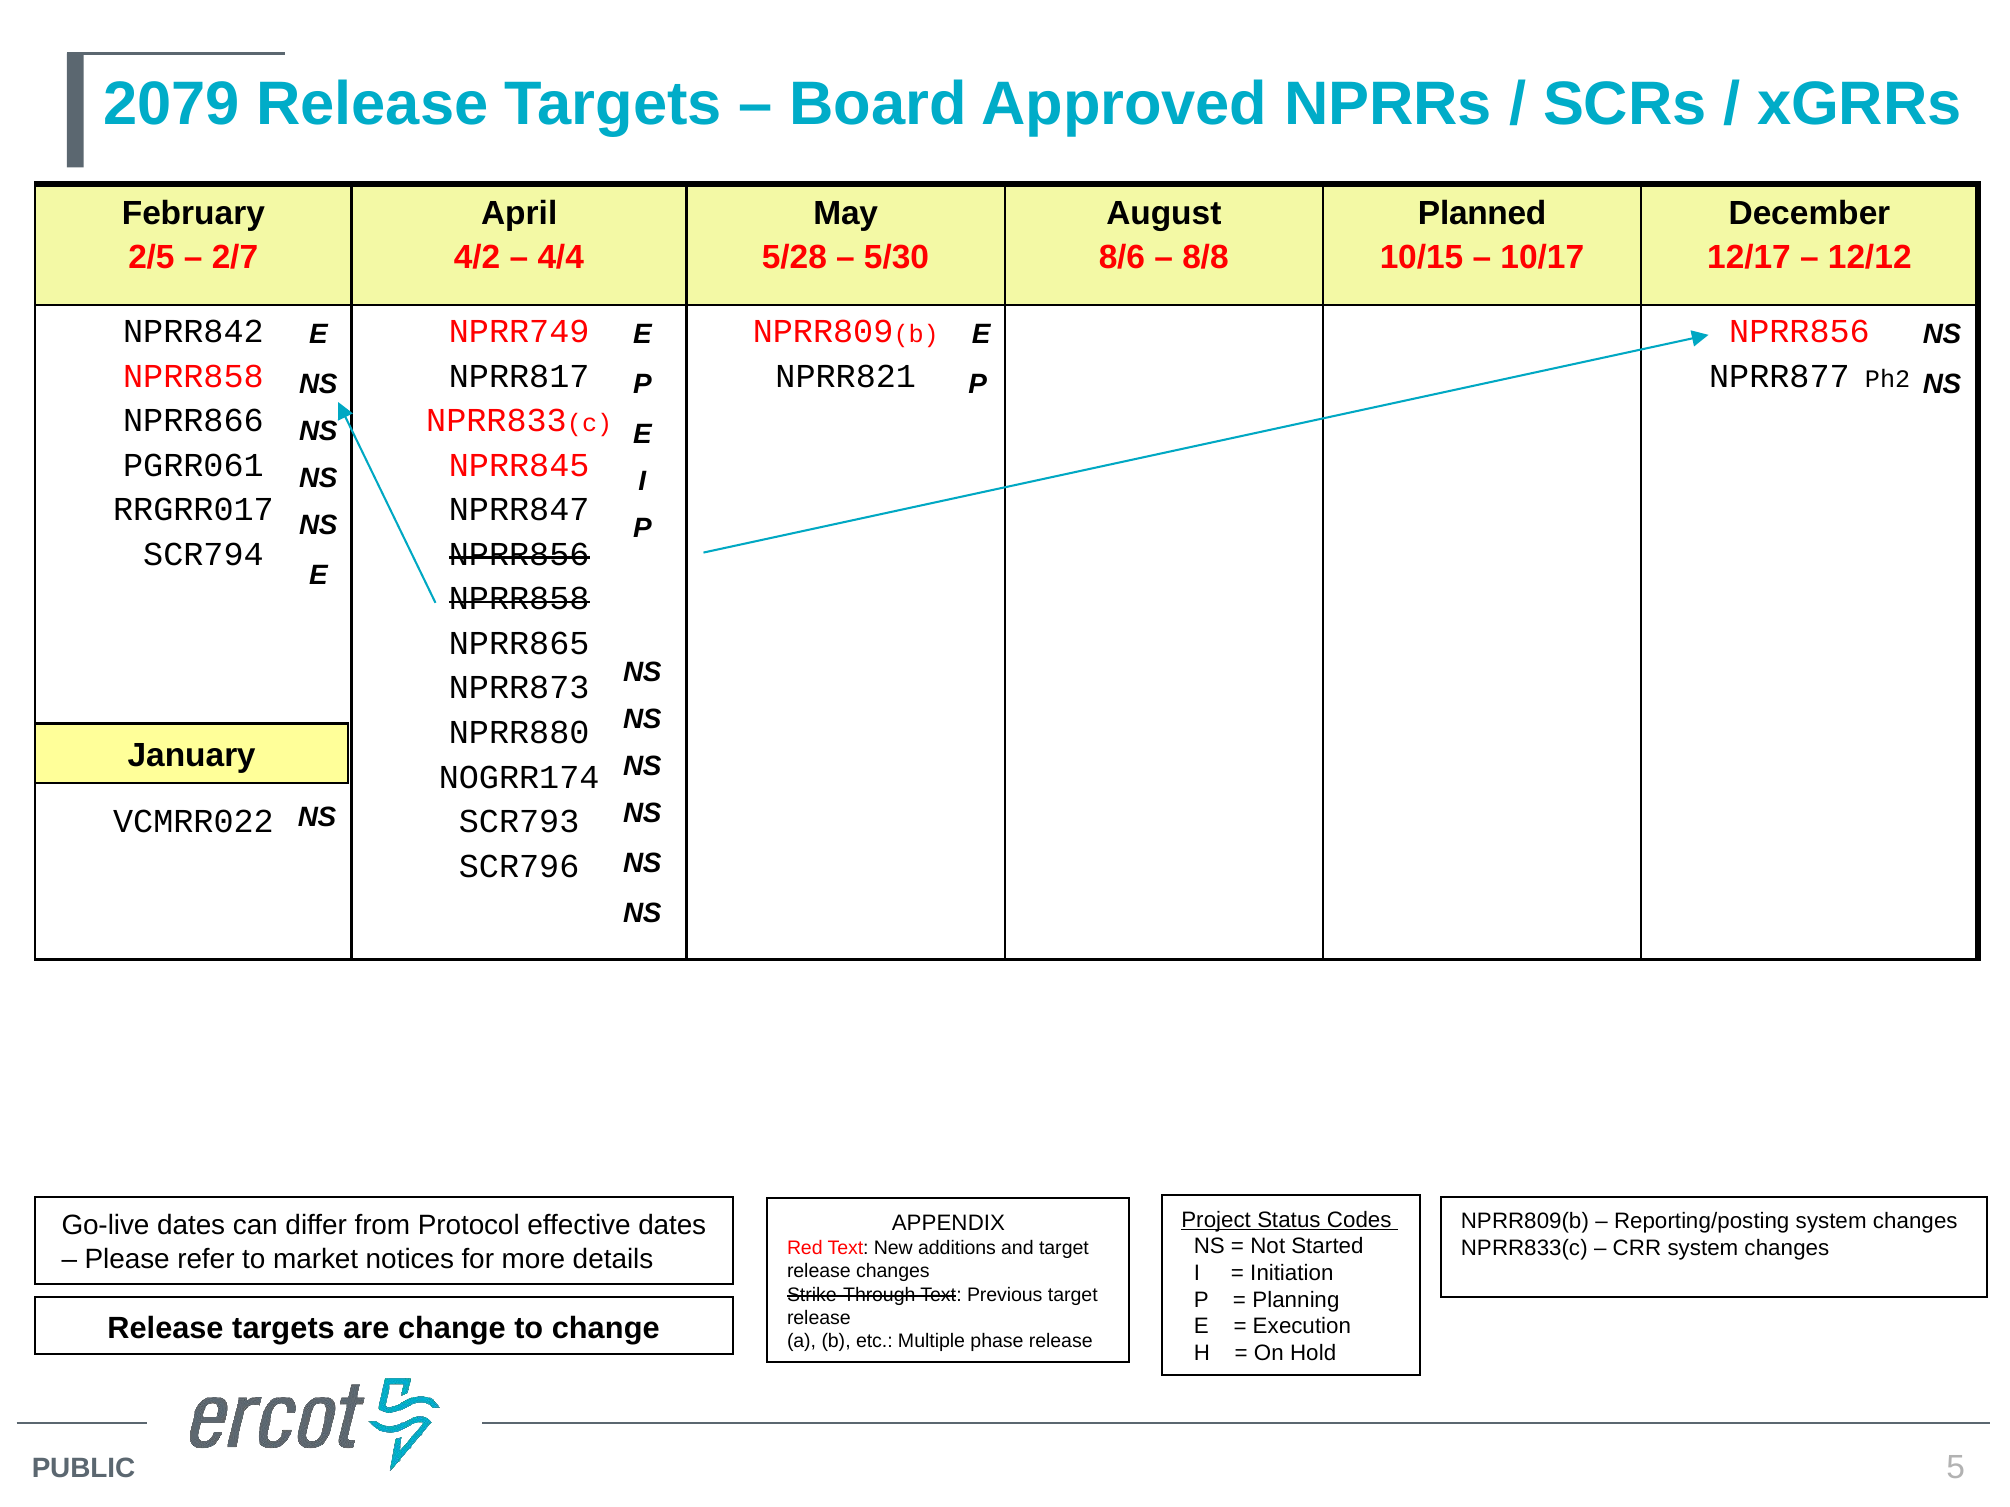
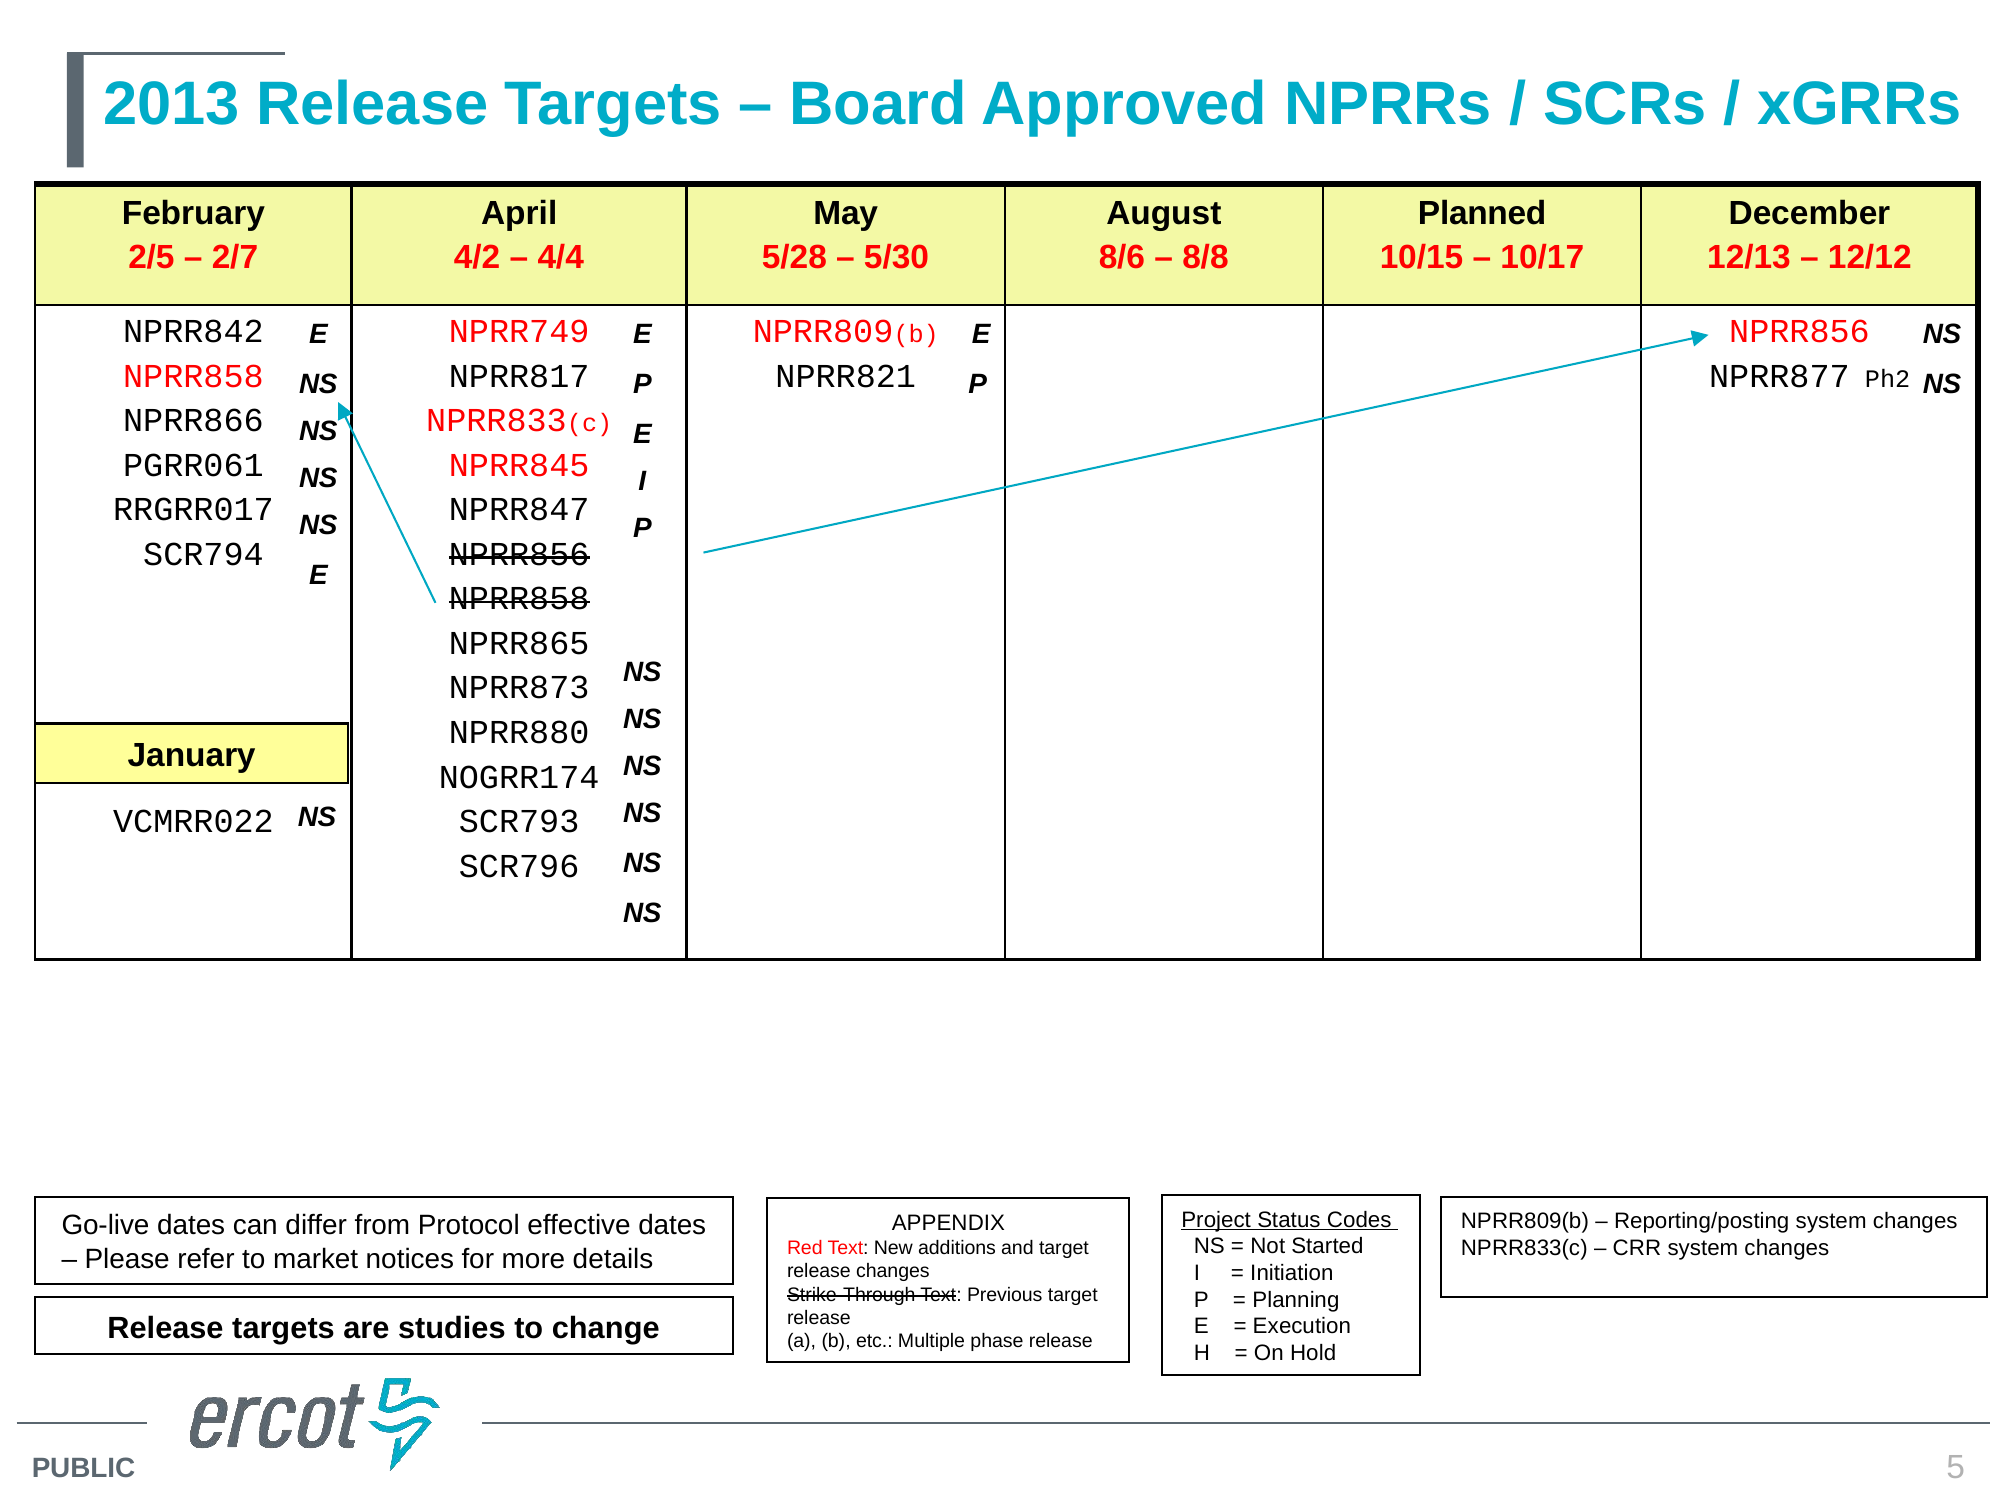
2079: 2079 -> 2013 (172, 105)
12/17: 12/17 -> 12/13 (1749, 258)
are change: change -> studies (452, 1328)
